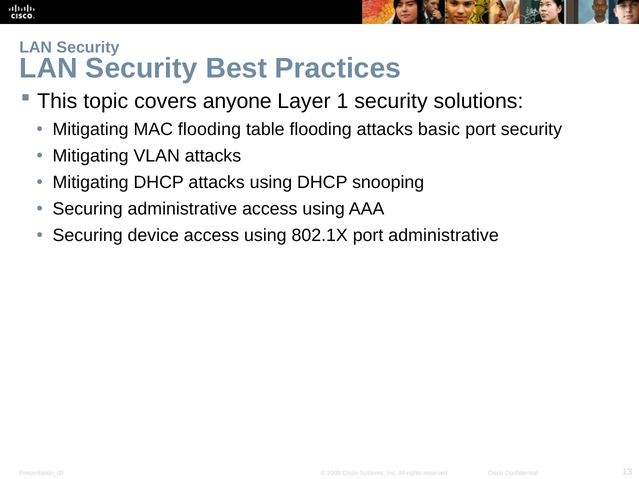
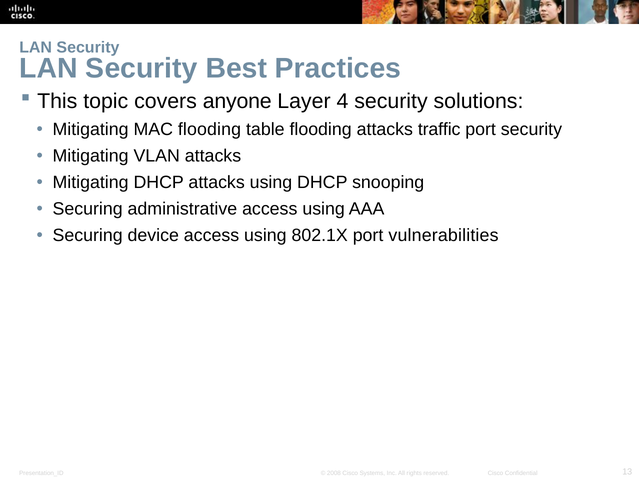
1: 1 -> 4 (342, 101)
basic: basic -> traffic (439, 130)
port administrative: administrative -> vulnerabilities (444, 236)
